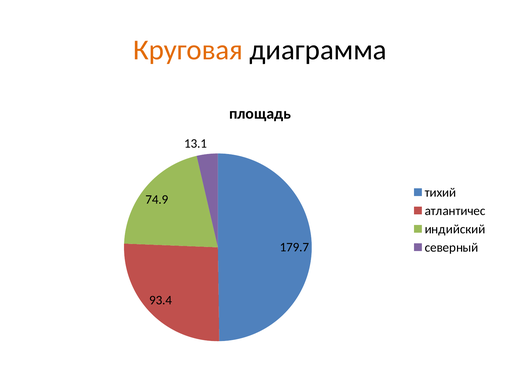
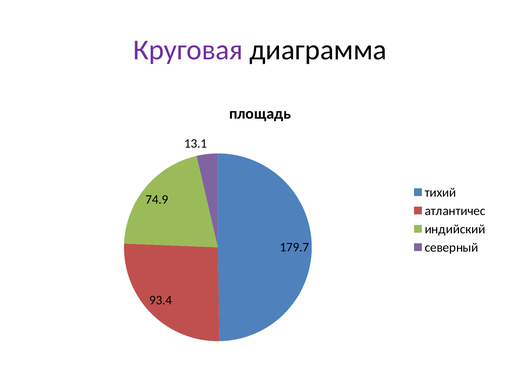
Круговая colour: orange -> purple (188, 50)
